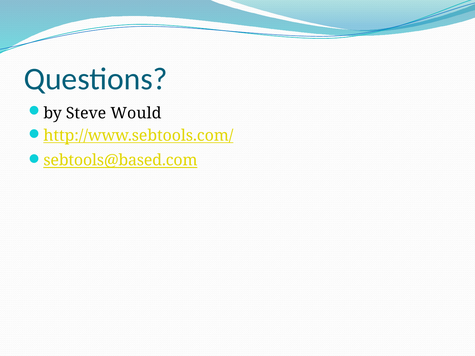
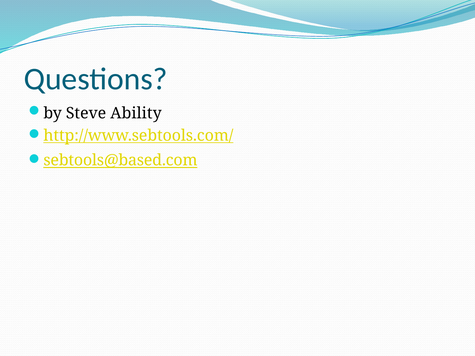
Would: Would -> Ability (136, 113)
